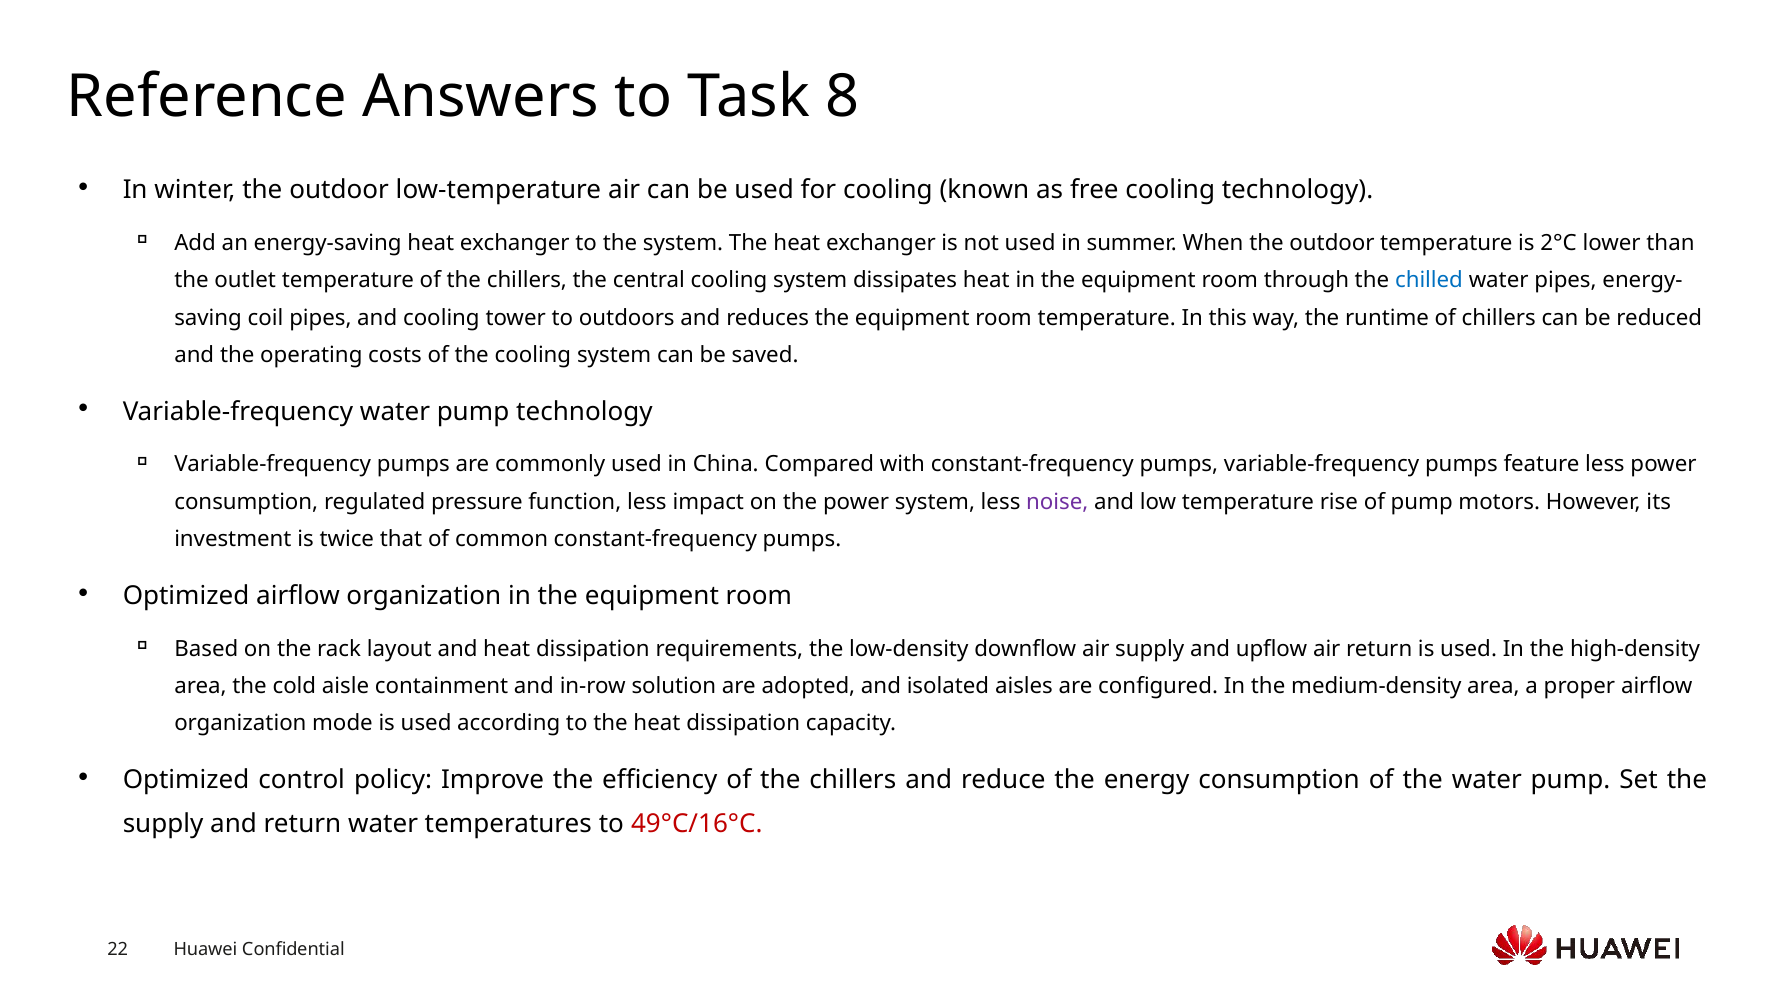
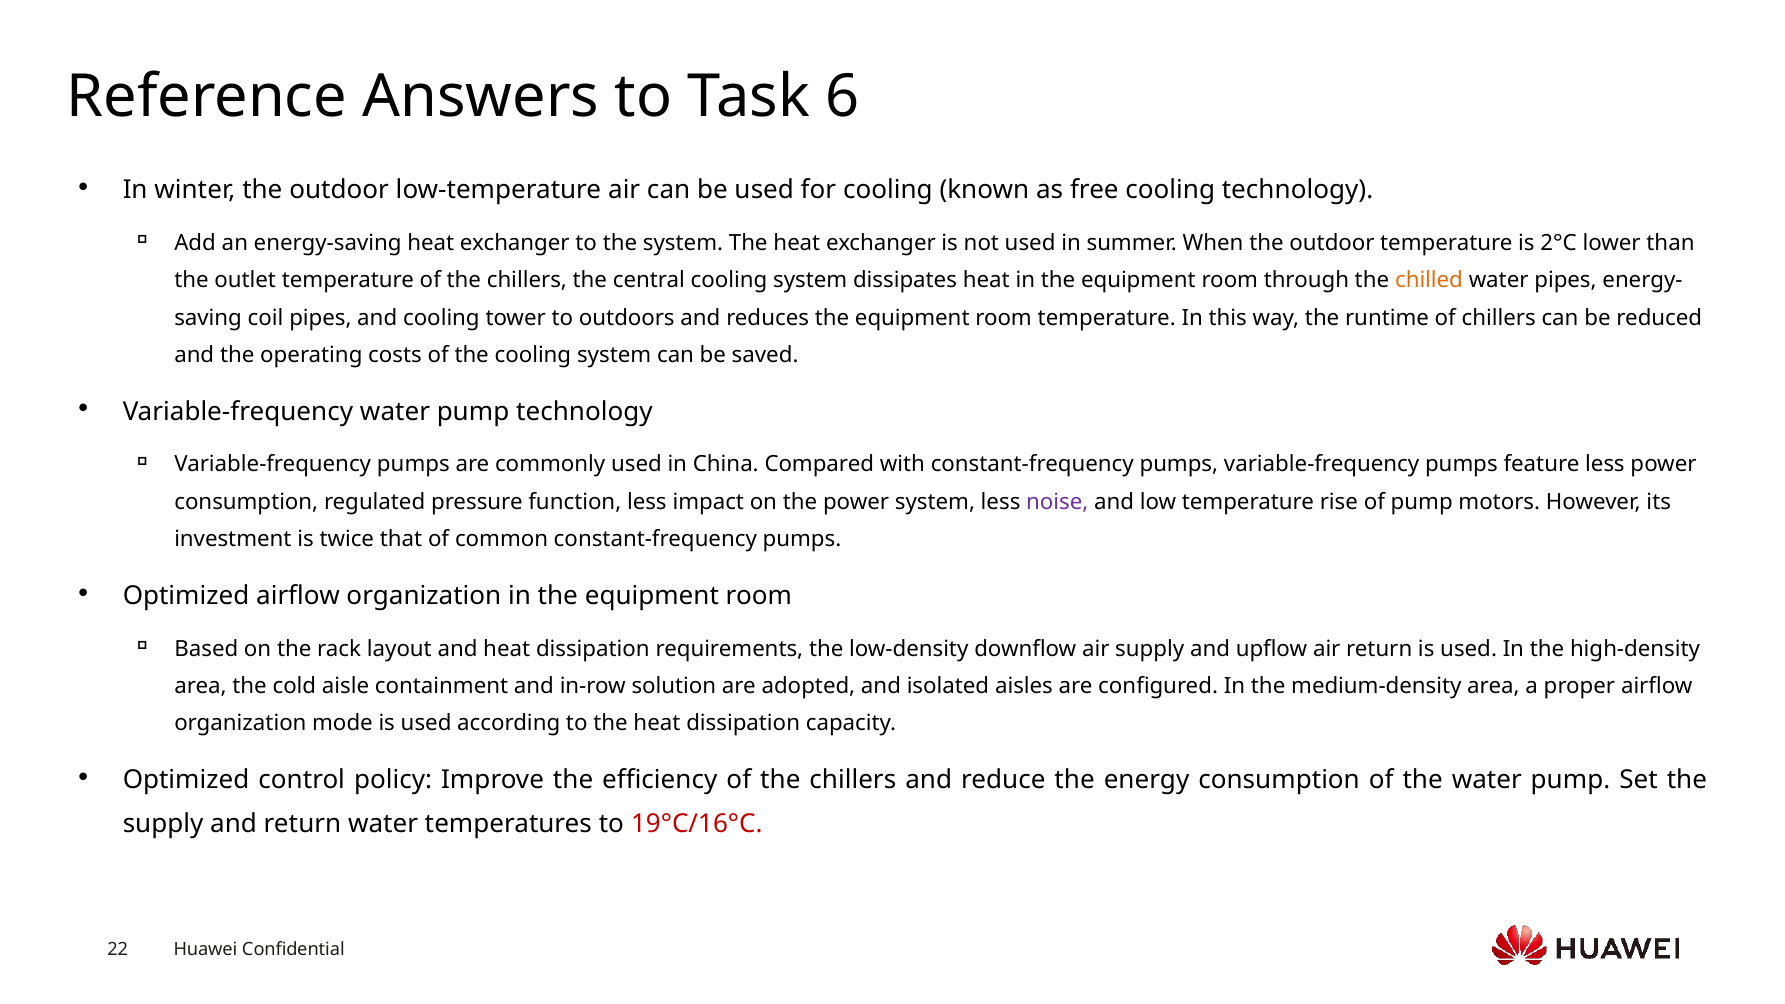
8: 8 -> 6 (842, 97)
chilled colour: blue -> orange (1429, 280)
49°C/16°C: 49°C/16°C -> 19°C/16°C (697, 824)
